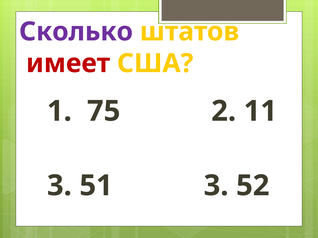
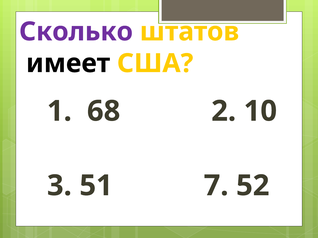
имеет colour: red -> black (68, 64)
75: 75 -> 68 (104, 111)
11: 11 -> 10 (260, 111)
51 3: 3 -> 7 (216, 186)
